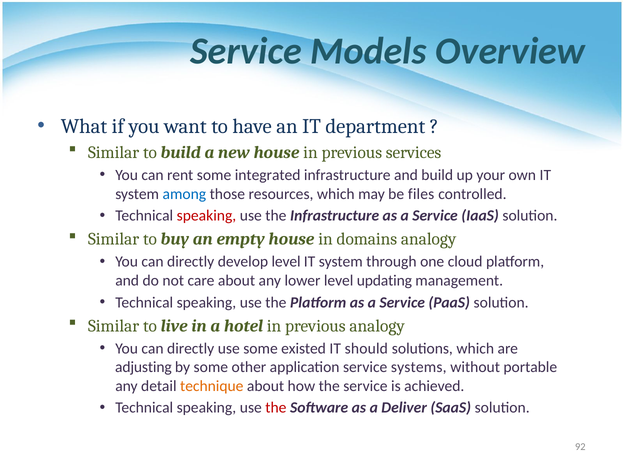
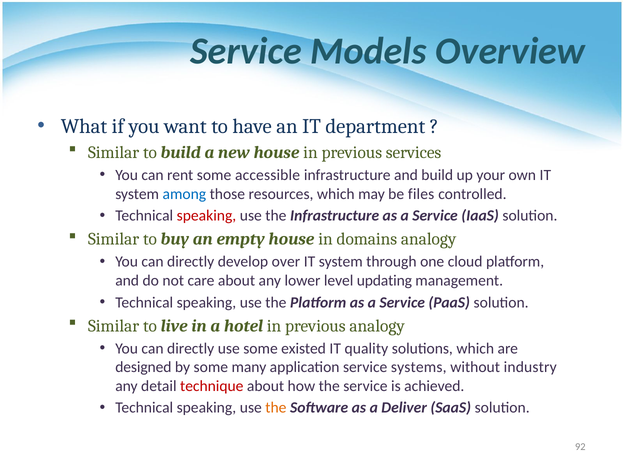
integrated: integrated -> accessible (268, 175)
develop level: level -> over (286, 261)
should: should -> quality (366, 348)
adjusting: adjusting -> designed (143, 367)
other: other -> many (249, 367)
portable: portable -> industry (530, 367)
technique colour: orange -> red (212, 385)
the colour: red -> orange (276, 407)
